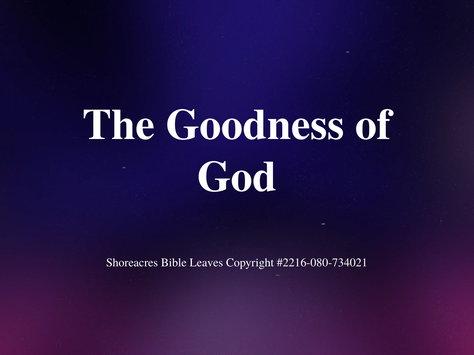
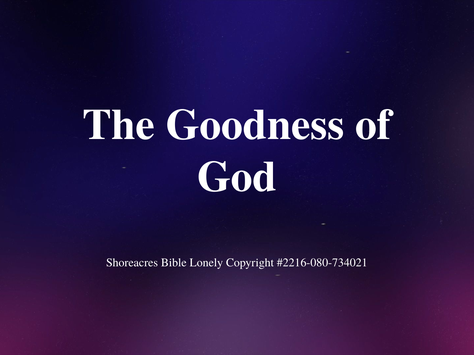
Leaves: Leaves -> Lonely (206, 263)
